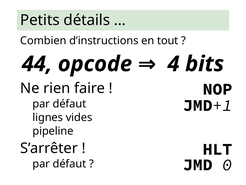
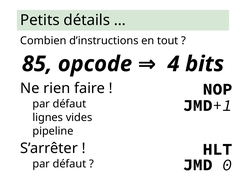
44: 44 -> 85 (37, 64)
